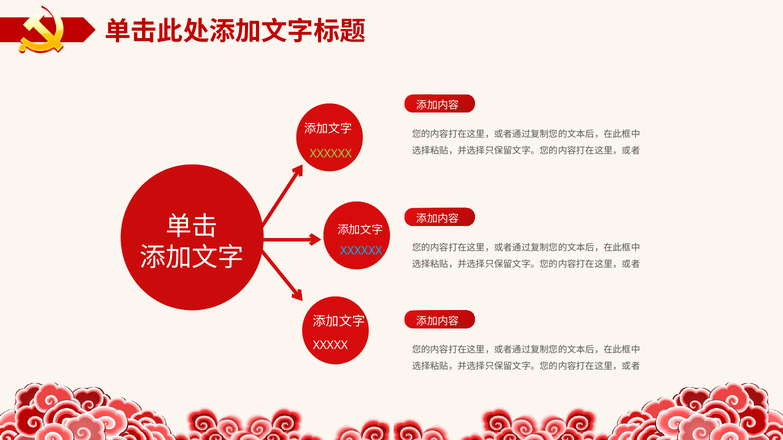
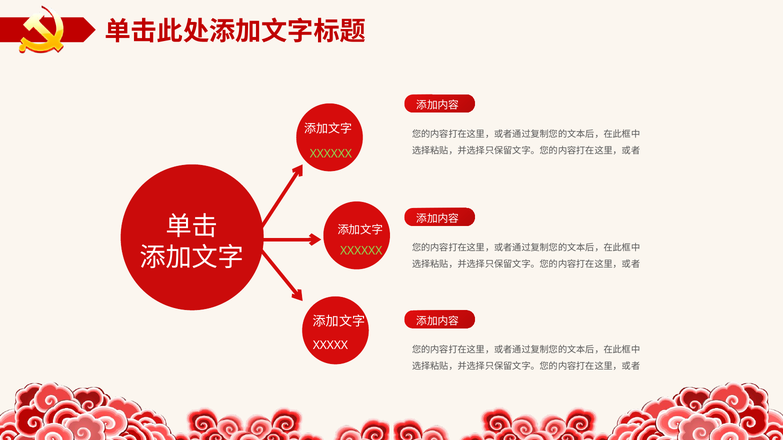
XXXXXX colour: light blue -> light green (361, 251)
